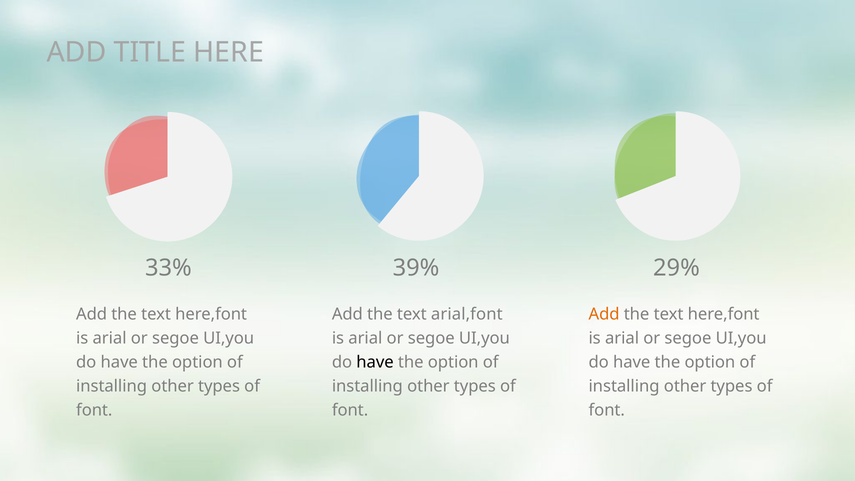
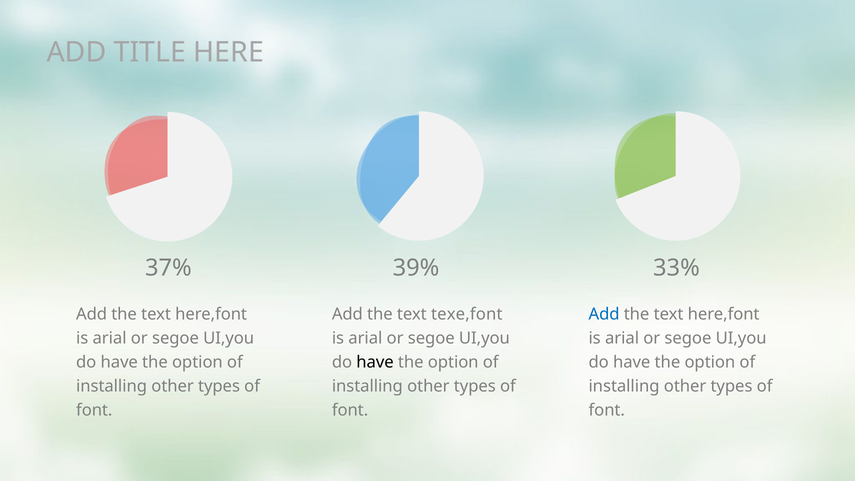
33%: 33% -> 37% (168, 268)
29%: 29% -> 33% (676, 268)
arial,font: arial,font -> texe,font (467, 314)
Add colour: orange -> blue (604, 314)
